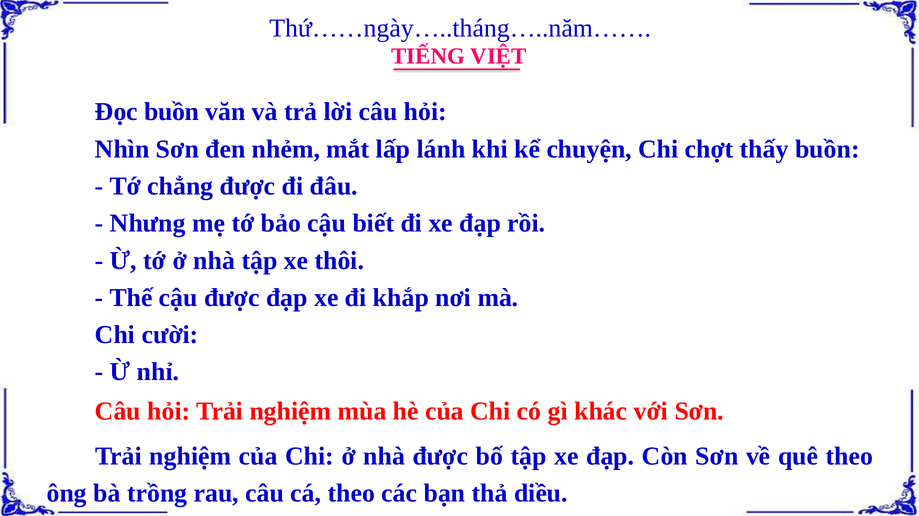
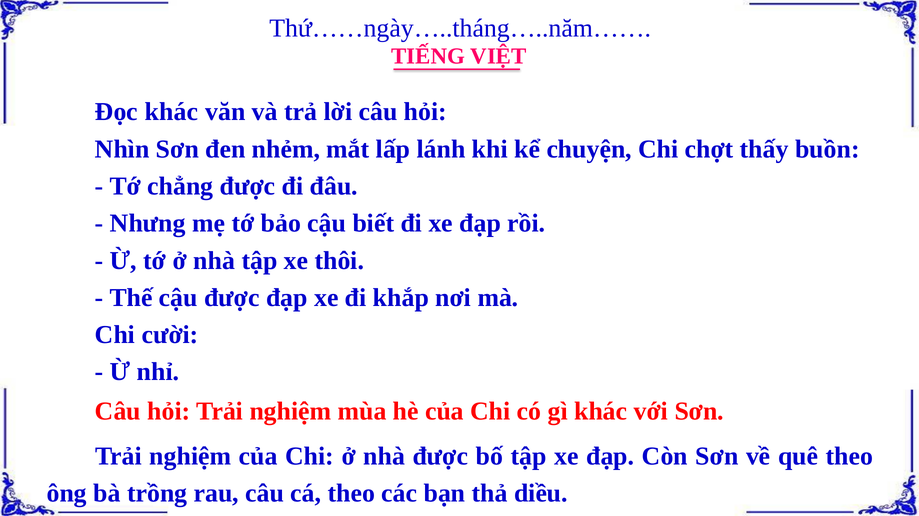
Đọc buồn: buồn -> khác (171, 112)
